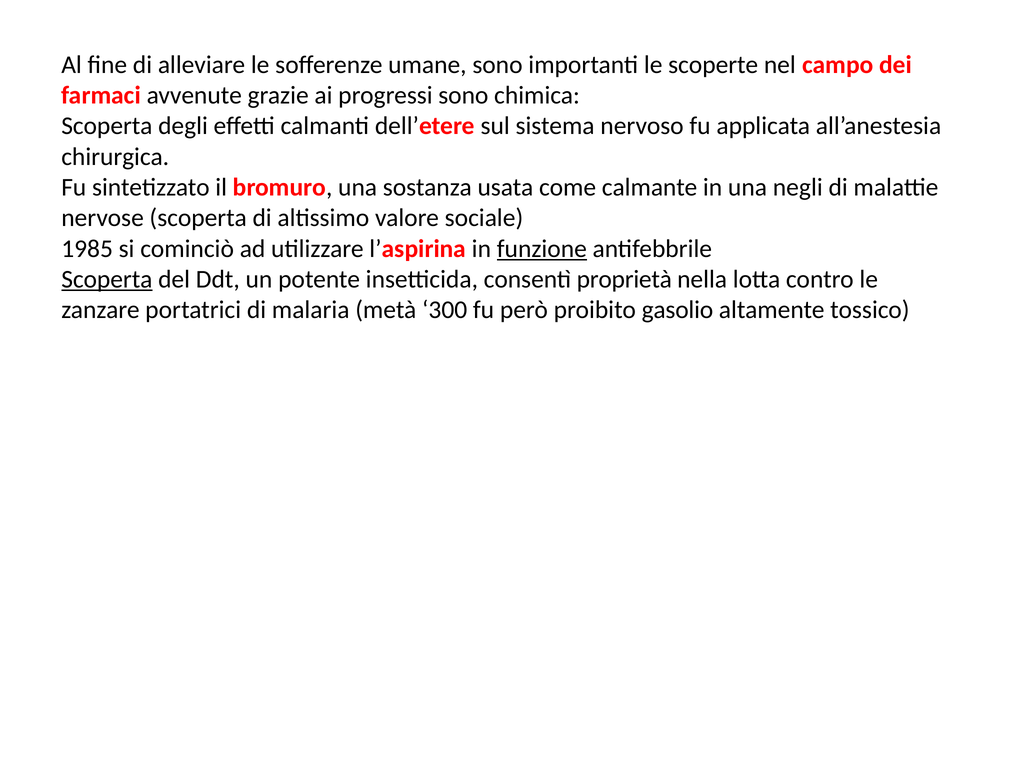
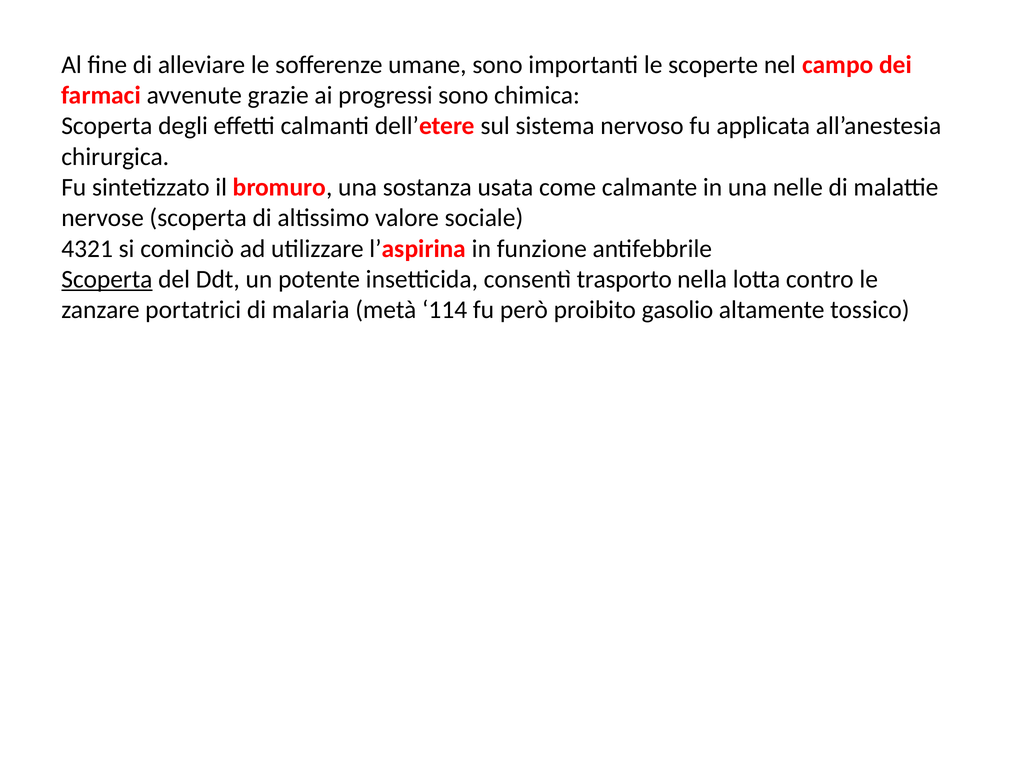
negli: negli -> nelle (798, 187)
1985: 1985 -> 4321 (87, 249)
funzione underline: present -> none (542, 249)
proprietà: proprietà -> trasporto (624, 279)
300: 300 -> 114 (445, 310)
